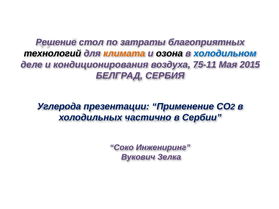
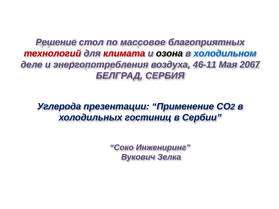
затраты: затраты -> массовое (143, 42)
технологий colour: black -> red (52, 53)
климата colour: orange -> red (124, 53)
кондиционирования: кондиционирования -> энергопотребления (101, 65)
75-11: 75-11 -> 46-11 (205, 65)
2015: 2015 -> 2067 (250, 65)
частично: частично -> гостиниц (148, 118)
